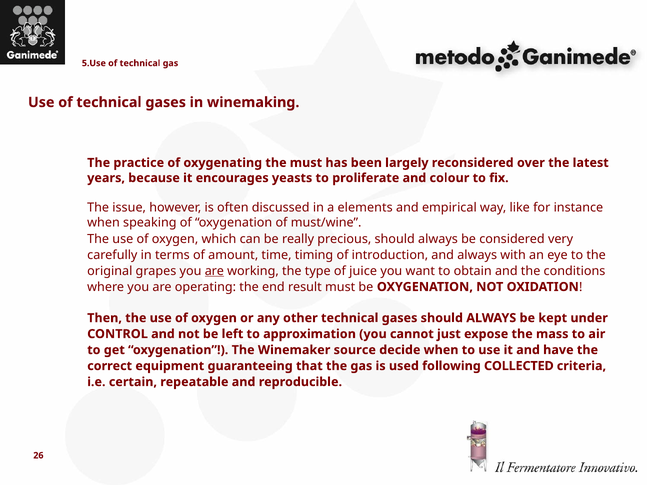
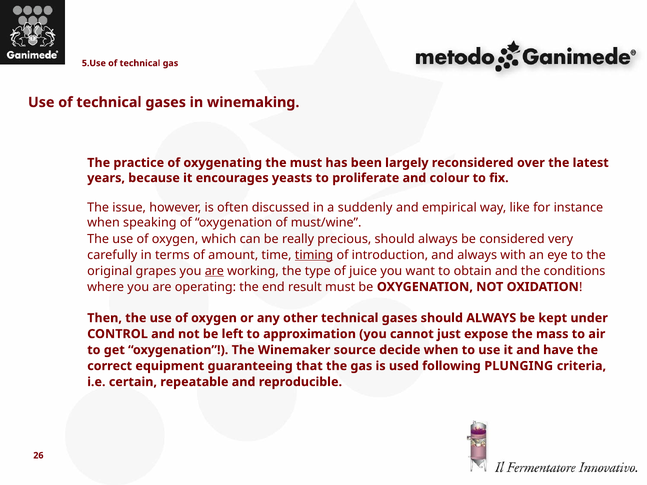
elements: elements -> suddenly (365, 208)
timing underline: none -> present (314, 255)
COLLECTED: COLLECTED -> PLUNGING (519, 366)
